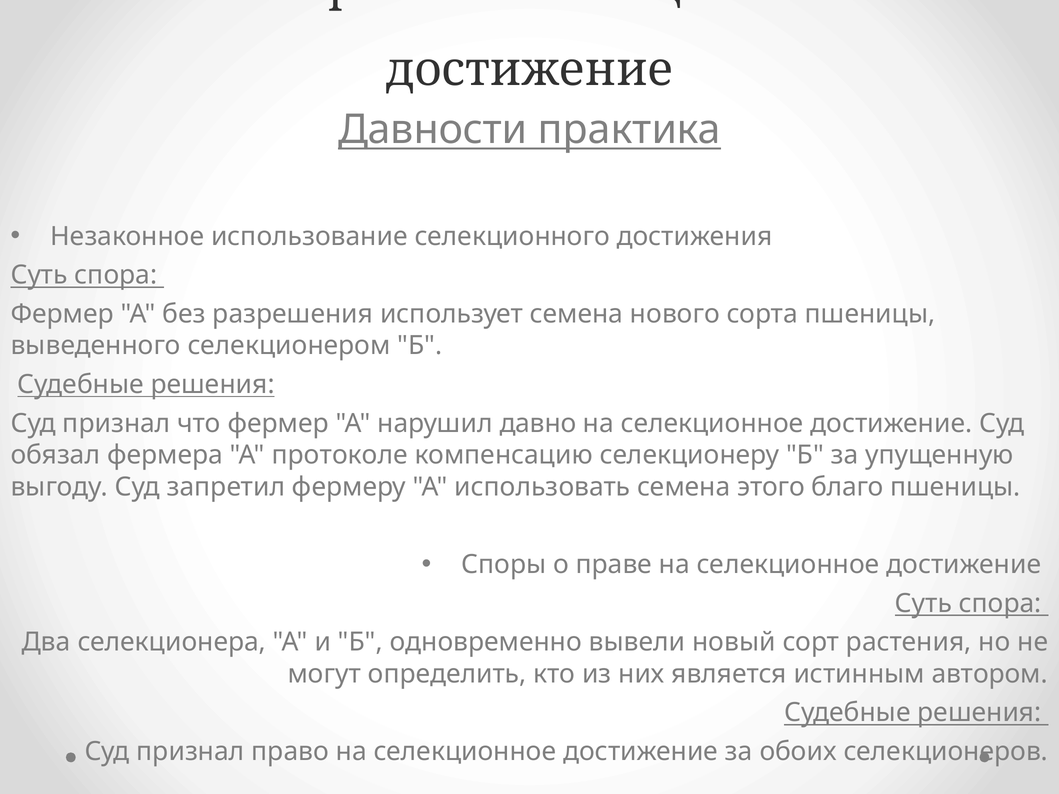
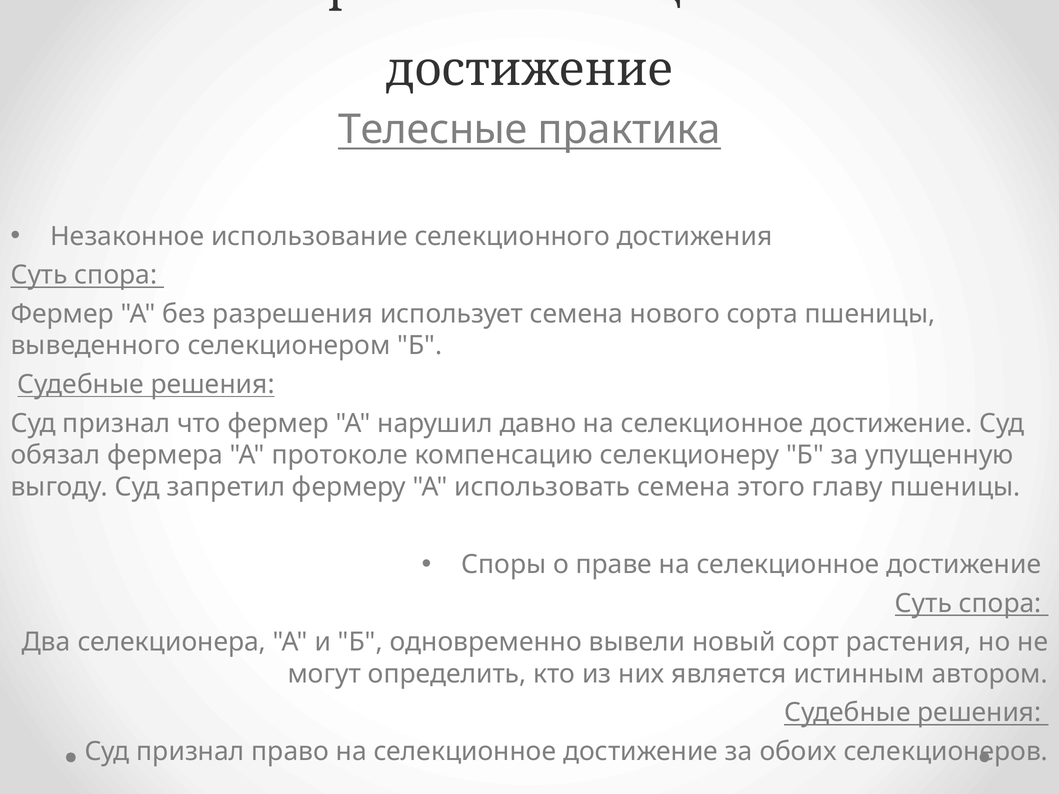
Давности: Давности -> Телесные (433, 130)
благо: благо -> главу (847, 487)
